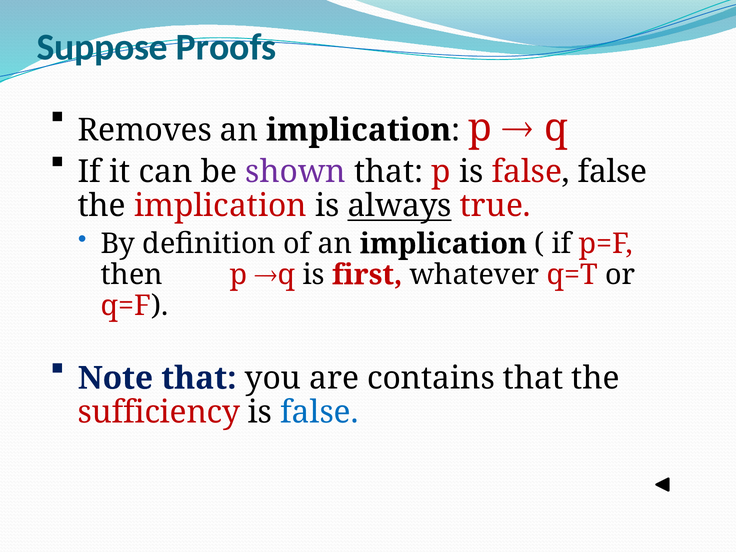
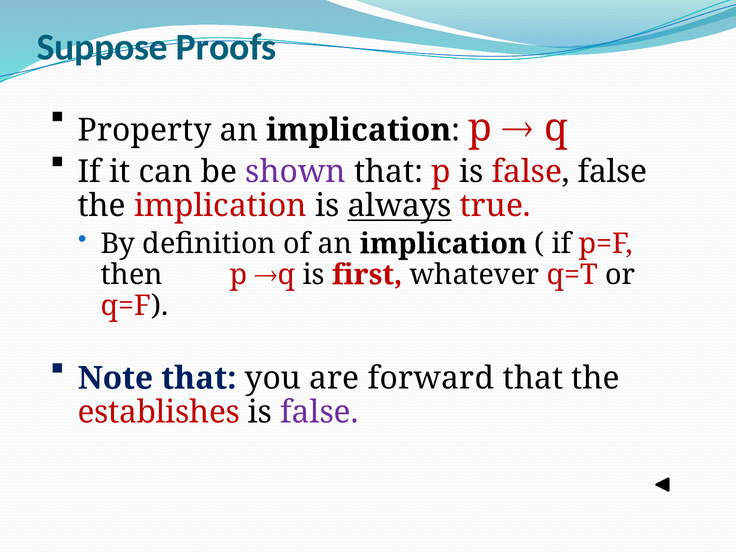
Removes: Removes -> Property (145, 130)
contains: contains -> forward (431, 378)
sufficiency: sufficiency -> establishes (159, 413)
false colour: blue -> purple (320, 413)
